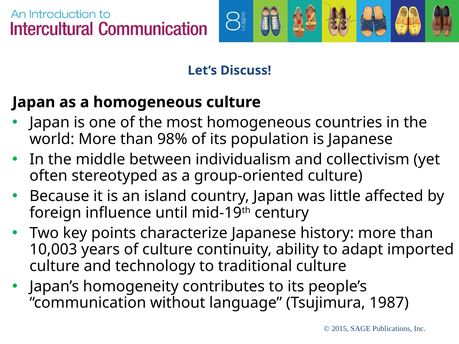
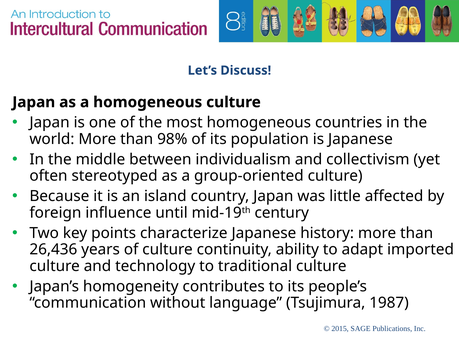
10,003: 10,003 -> 26,436 (53, 250)
